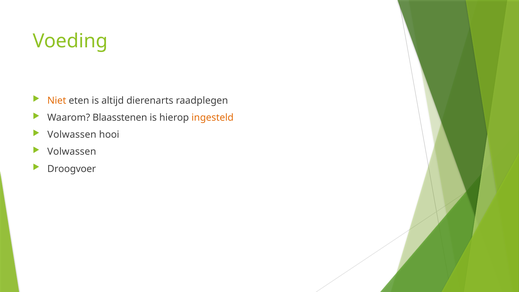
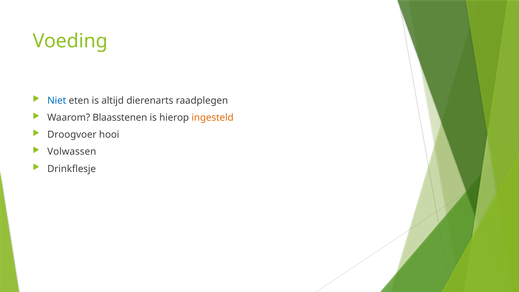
Niet colour: orange -> blue (57, 100)
Volwassen: Volwassen -> Droogvoer (72, 135)
Droogvoer: Droogvoer -> Drinkflesje (72, 169)
